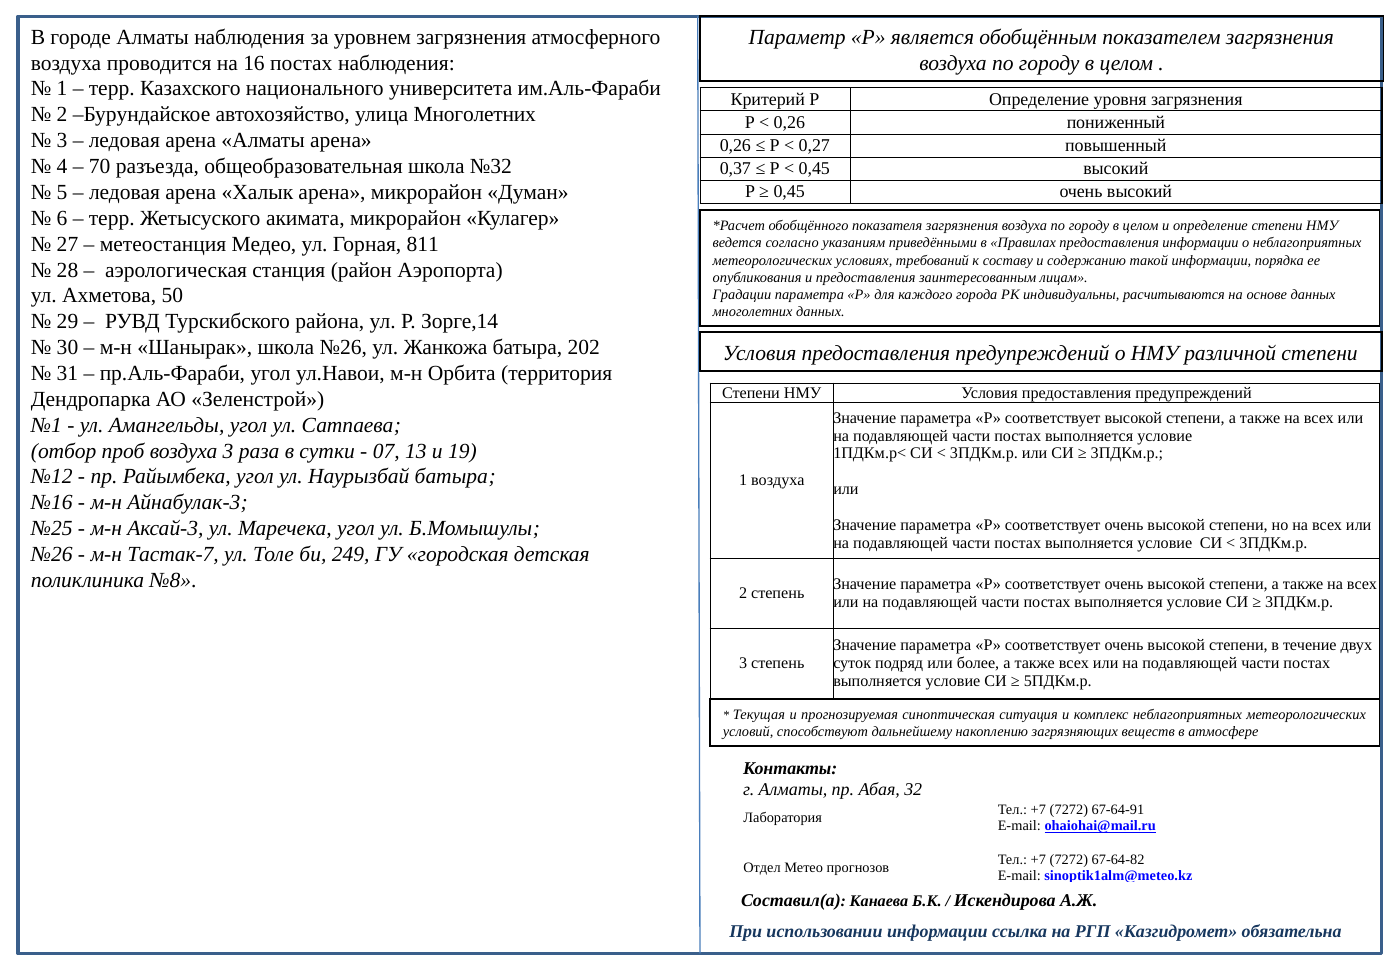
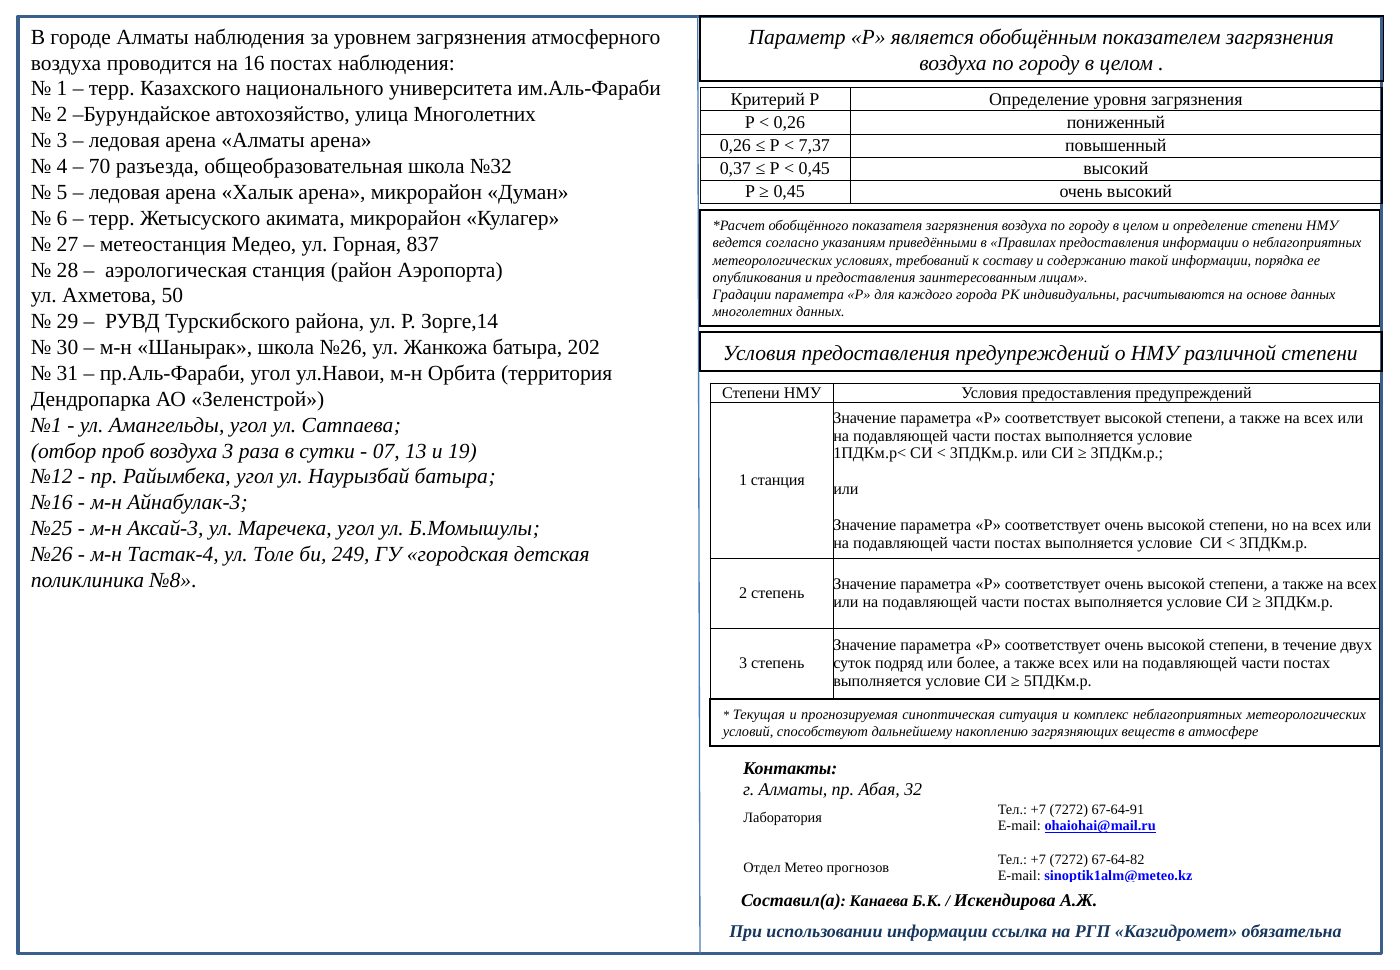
0,27: 0,27 -> 7,37 (814, 145)
811: 811 -> 837 (423, 244)
1 воздуха: воздуха -> станция (778, 480)
Тастак-7: Тастак-7 -> Тастак-4 (173, 554)
